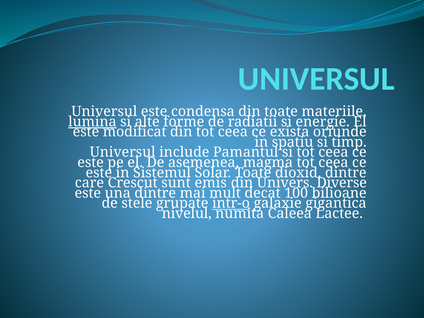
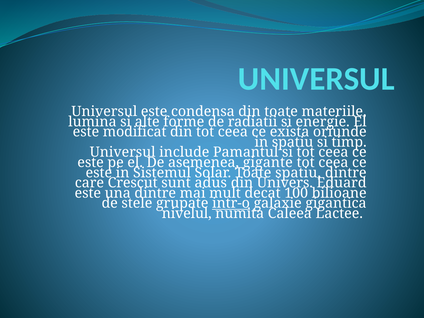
lumina underline: present -> none (92, 122)
magma: magma -> gigante (268, 163)
Toate dioxid: dioxid -> spatiu (298, 173)
emis: emis -> adus (211, 183)
Diverse: Diverse -> Eduard (342, 183)
